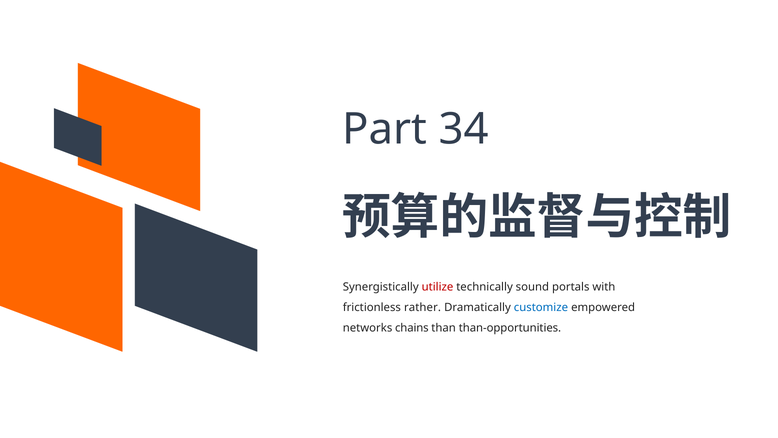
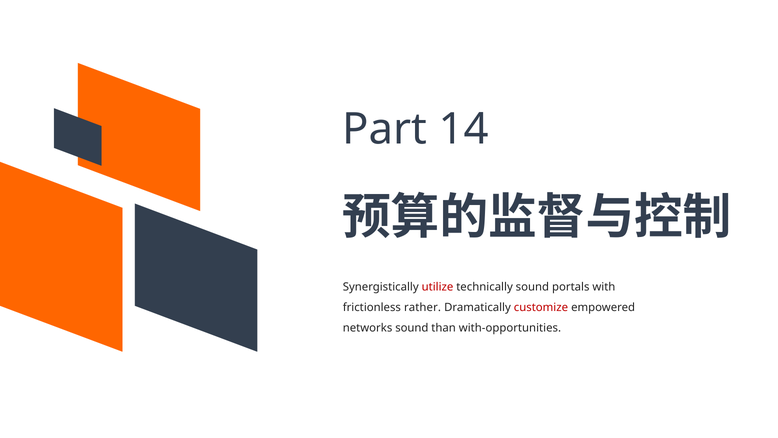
34: 34 -> 14 (464, 129)
customize colour: blue -> red (541, 307)
networks chains: chains -> sound (412, 328)
than-opportunities: than-opportunities -> with-opportunities (510, 328)
